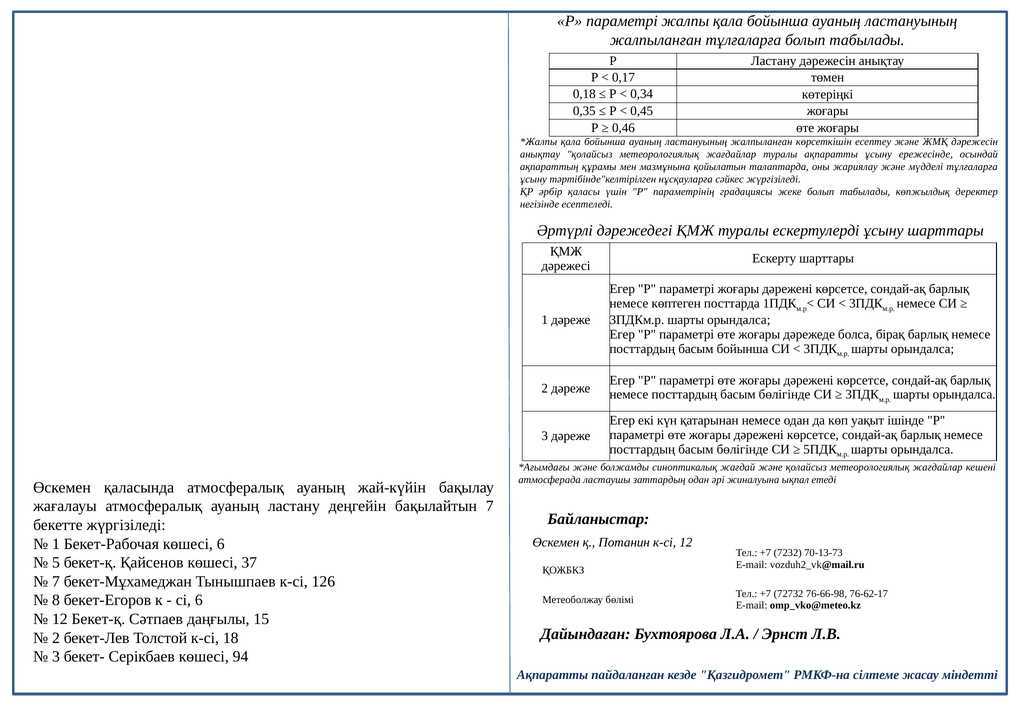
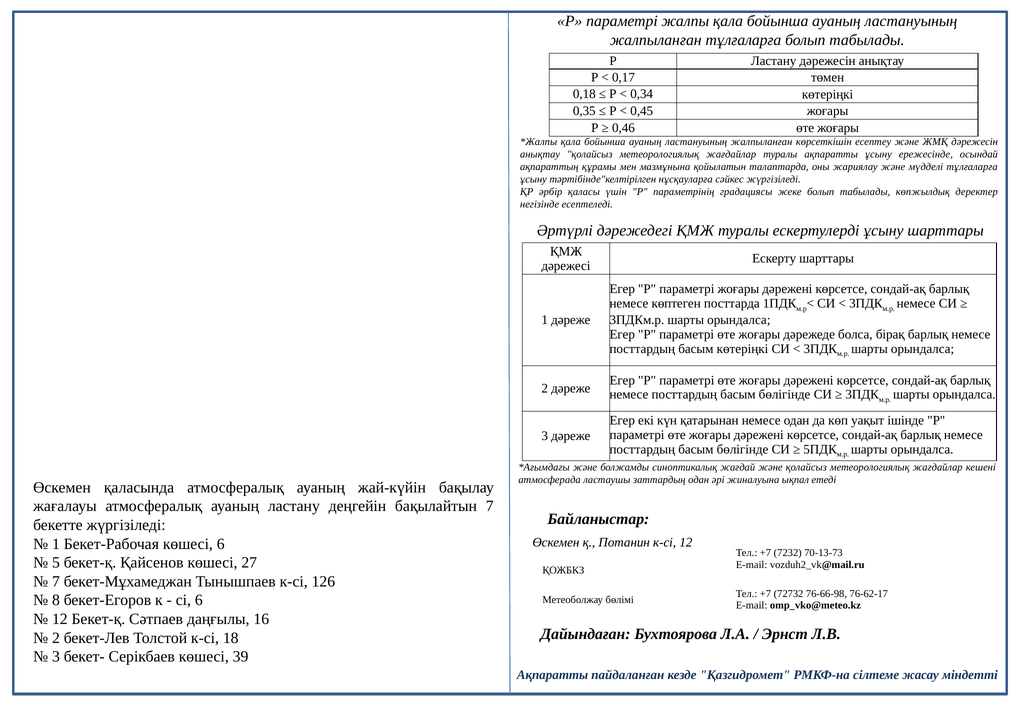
басым бойынша: бойынша -> көтеріңкі (743, 349)
37: 37 -> 27 (249, 563)
15: 15 -> 16 (261, 619)
94: 94 -> 39 (241, 657)
